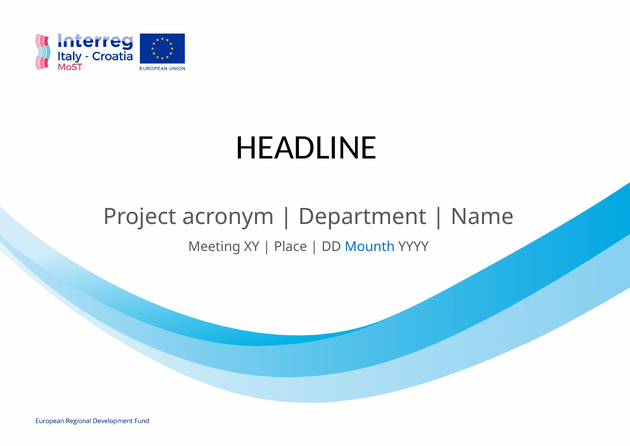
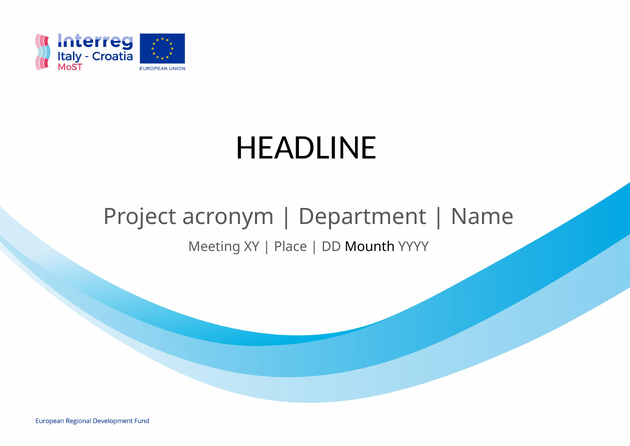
Mounth colour: blue -> black (370, 247)
